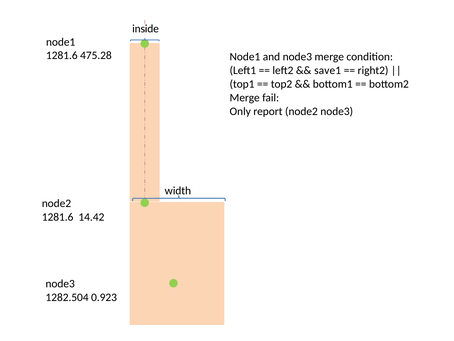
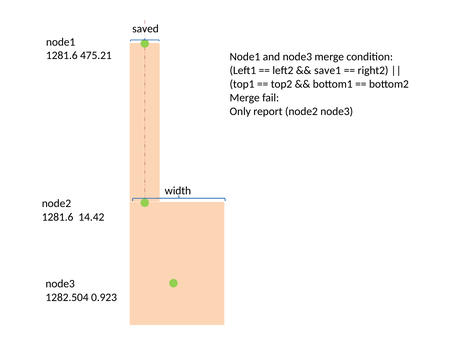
inside: inside -> saved (146, 29)
475.28: 475.28 -> 475.21 (96, 55)
